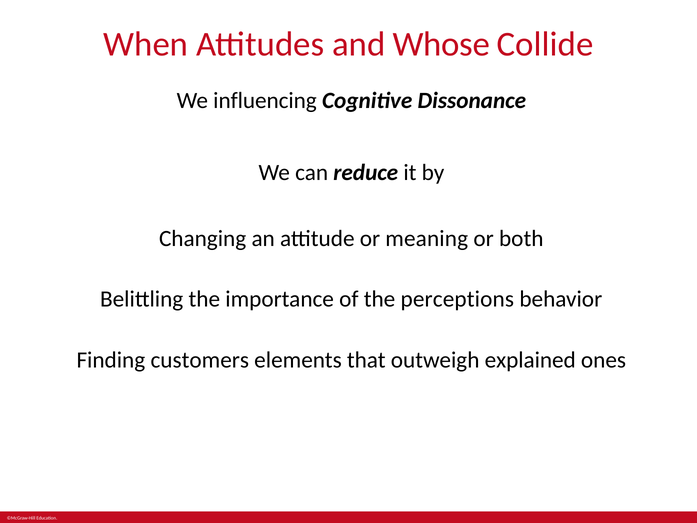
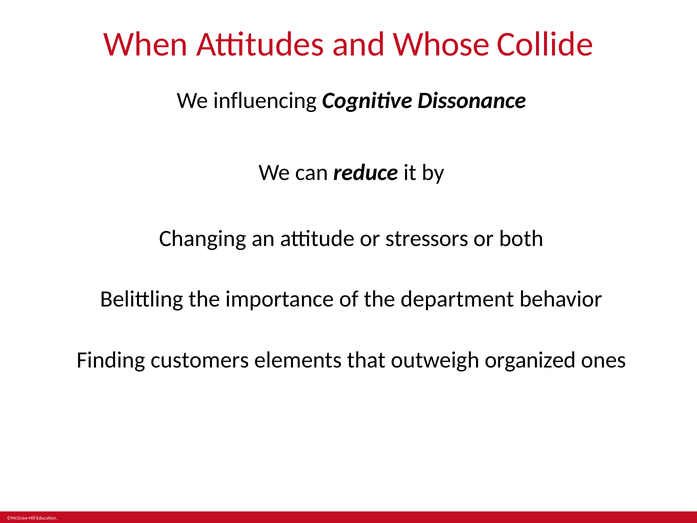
meaning: meaning -> stressors (427, 239)
perceptions: perceptions -> department (457, 299)
explained: explained -> organized (530, 360)
